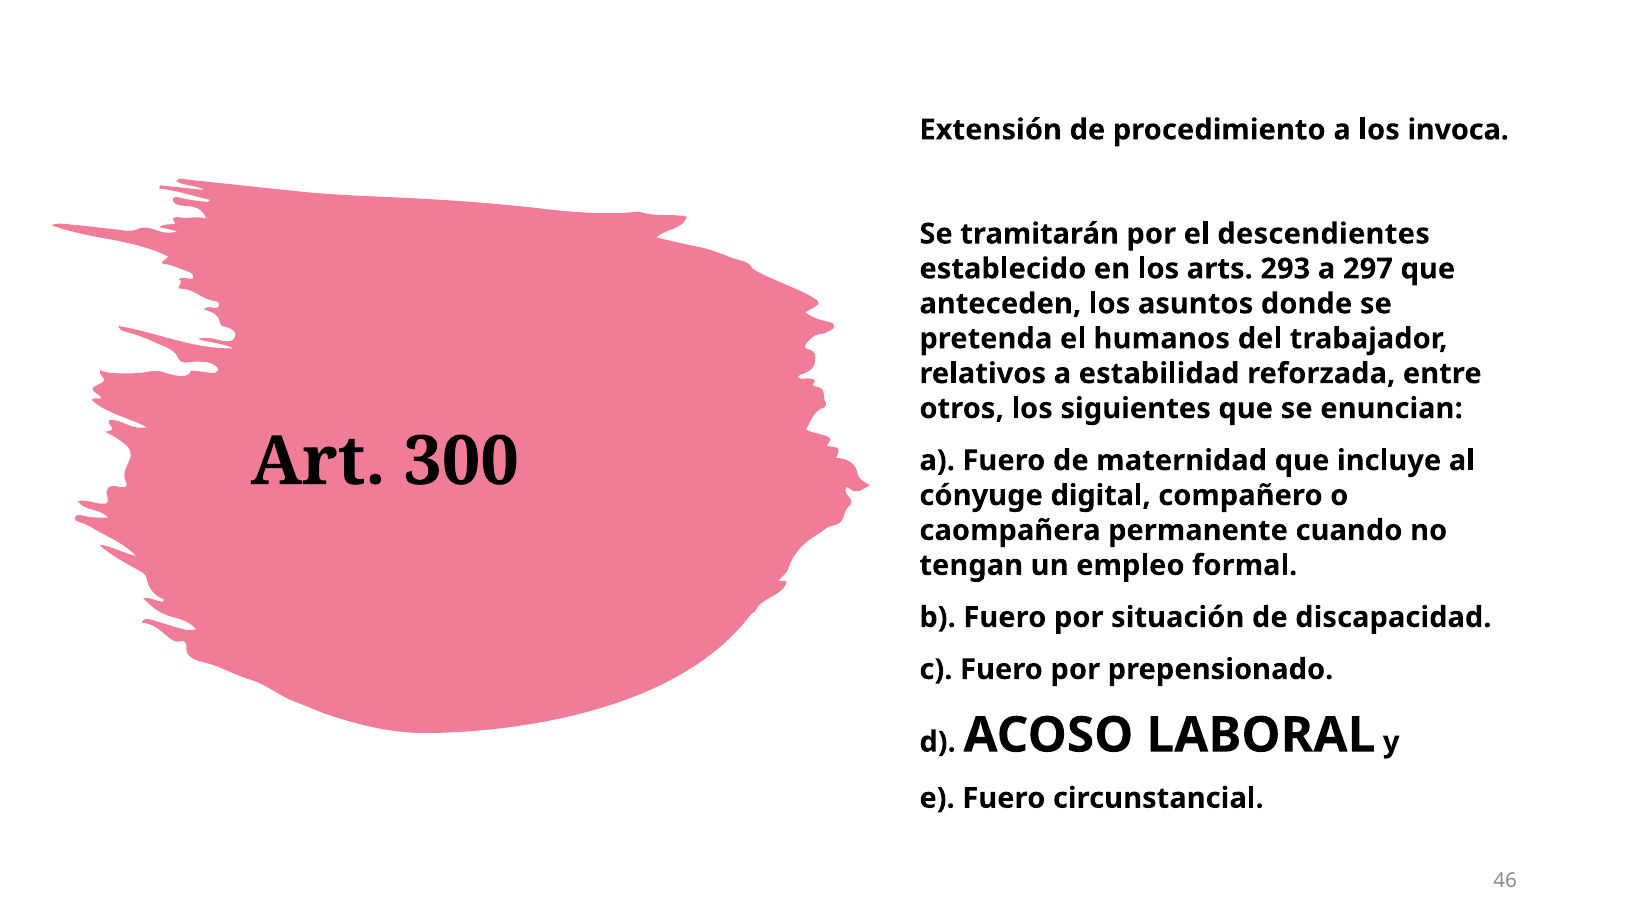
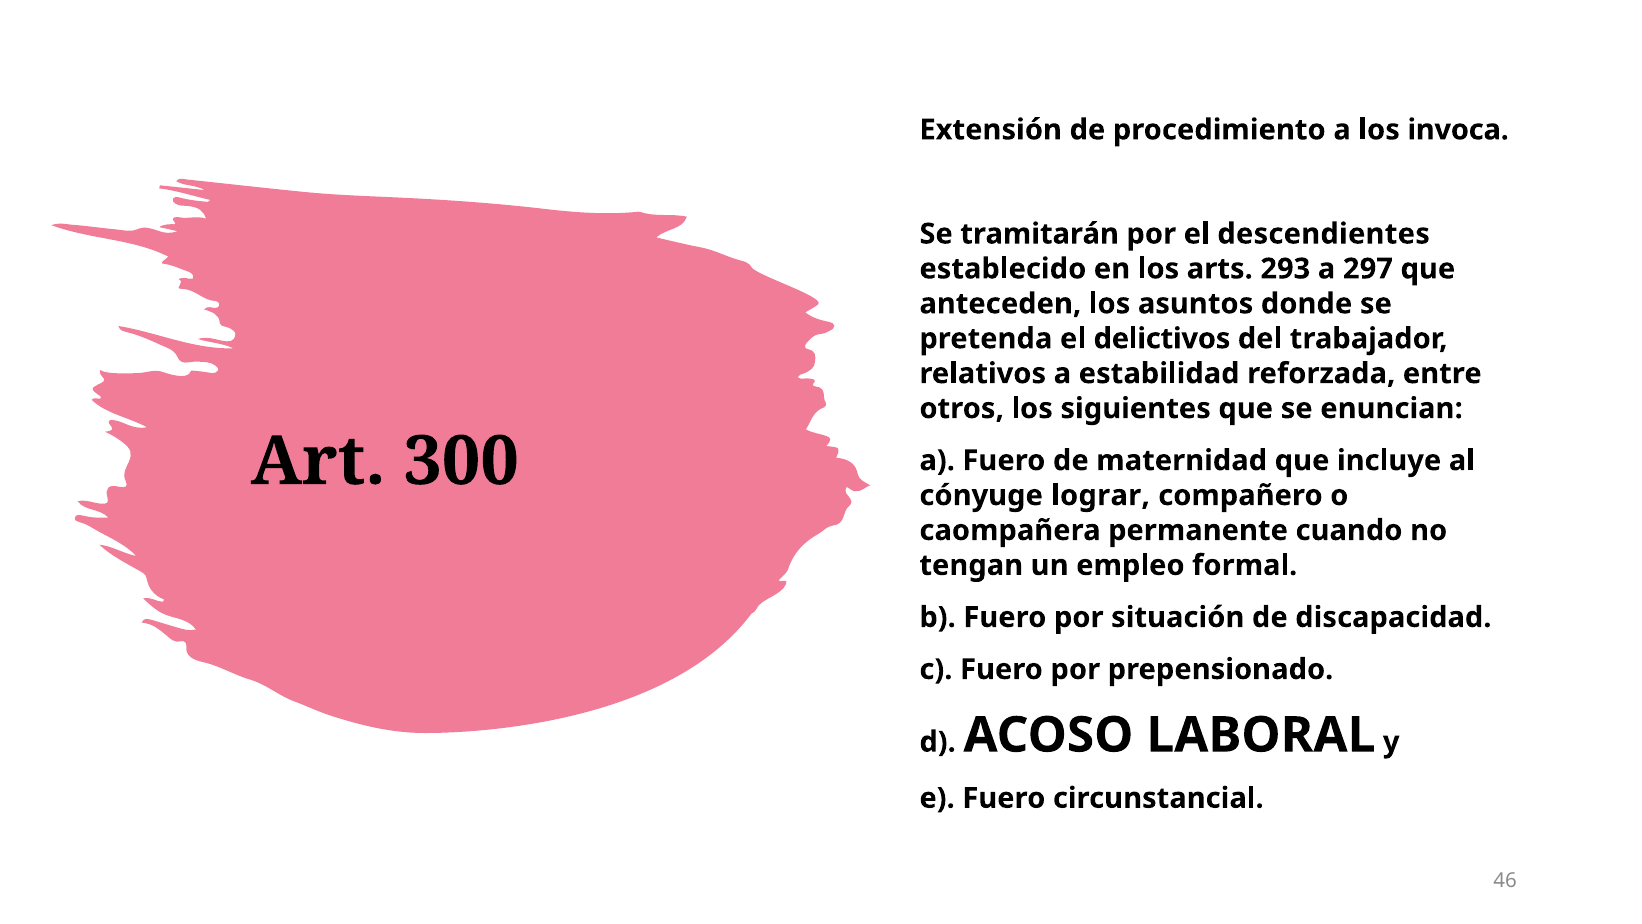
humanos: humanos -> delictivos (1162, 339)
digital: digital -> lograr (1100, 495)
